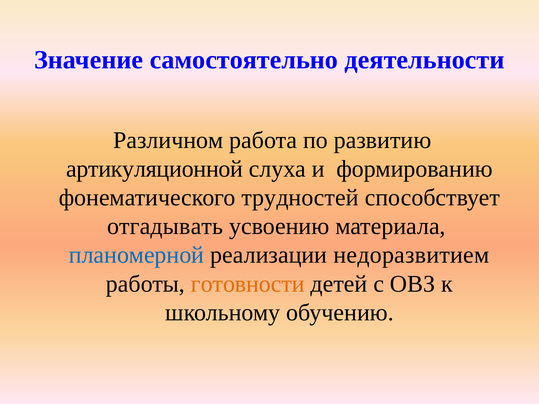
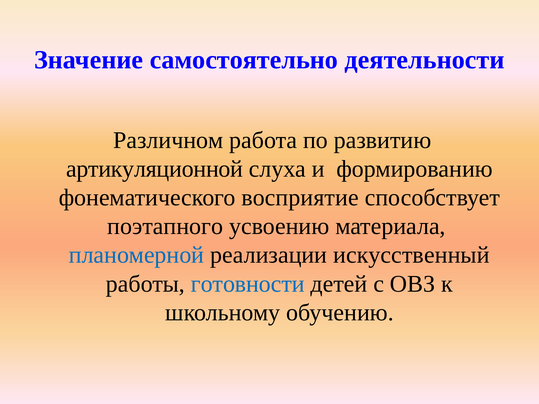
трудностей: трудностей -> восприятие (300, 198)
отгадывать: отгадывать -> поэтапного (165, 226)
недоразвитием: недоразвитием -> искусственный (411, 255)
готовности colour: orange -> blue (248, 284)
